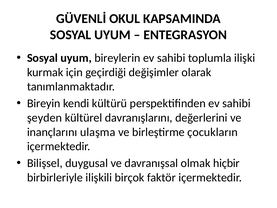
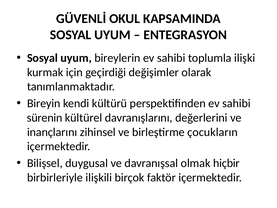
şeyden: şeyden -> sürenin (45, 118)
ulaşma: ulaşma -> zihinsel (98, 132)
